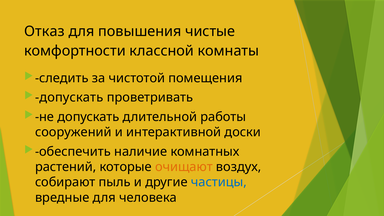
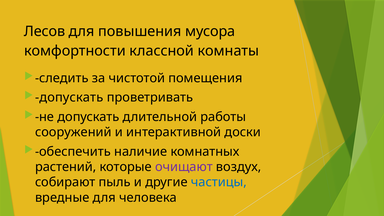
Отказ: Отказ -> Лесов (45, 31)
чистые: чистые -> мусора (210, 31)
очищают colour: orange -> purple (184, 167)
